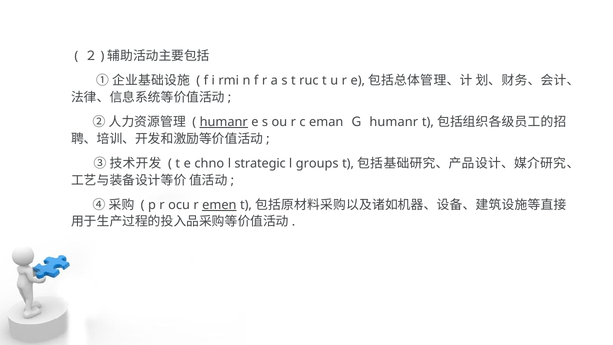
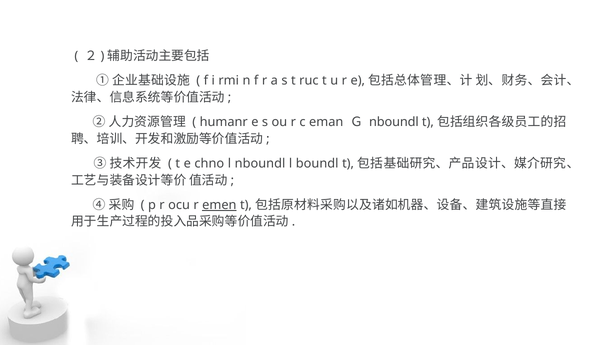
humanr underline: present -> none (224, 122)
Ｇ humanr: humanr -> nboundl (394, 122)
l strategic: strategic -> nboundl (260, 163)
groups: groups -> boundl (317, 163)
